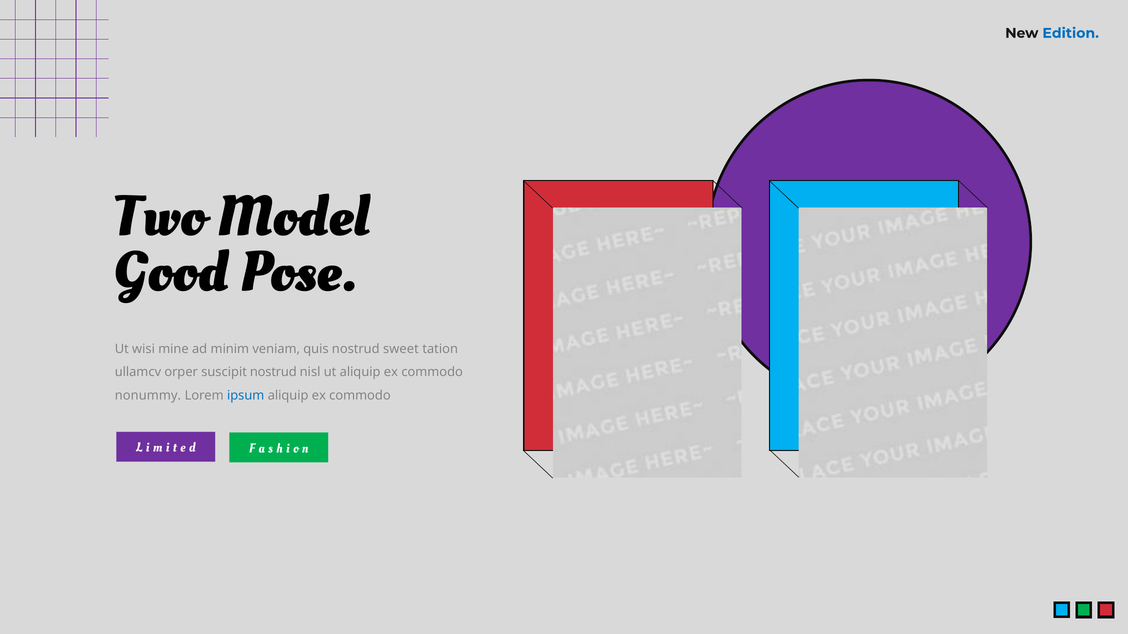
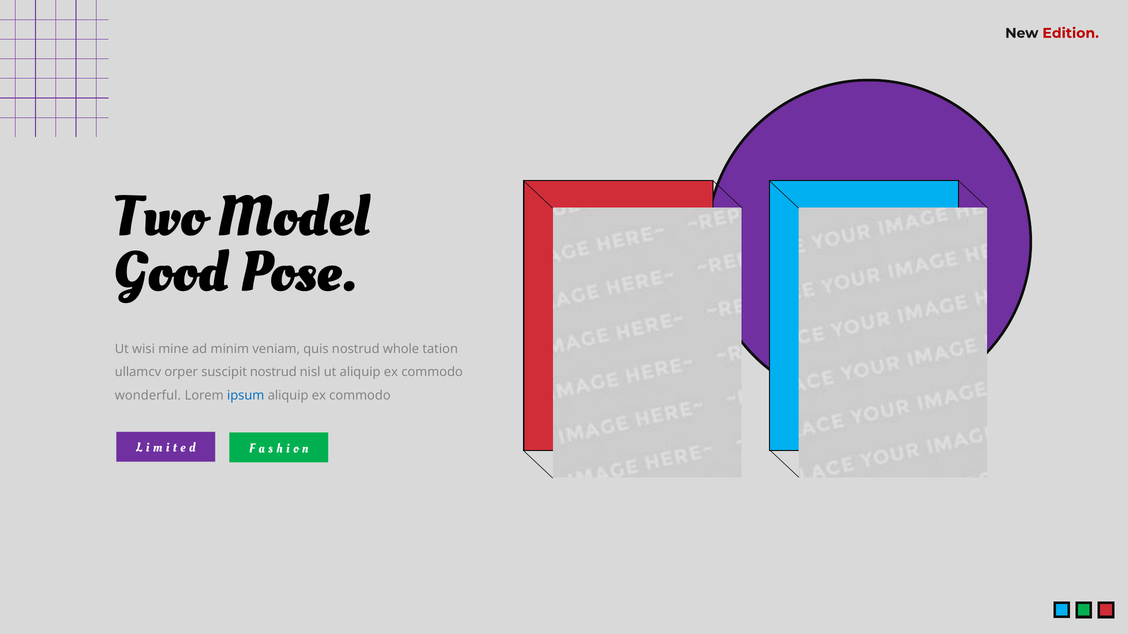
Edition colour: blue -> red (1071, 33)
sweet: sweet -> whole (401, 349)
nonummy: nonummy -> wonderful (148, 396)
